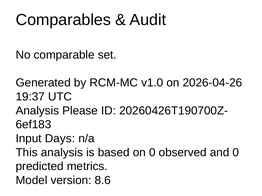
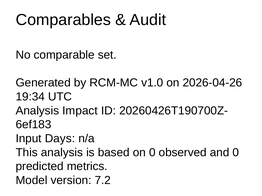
19:37: 19:37 -> 19:34 (30, 97)
Please: Please -> Impact (80, 111)
8.6: 8.6 -> 7.2 (103, 181)
